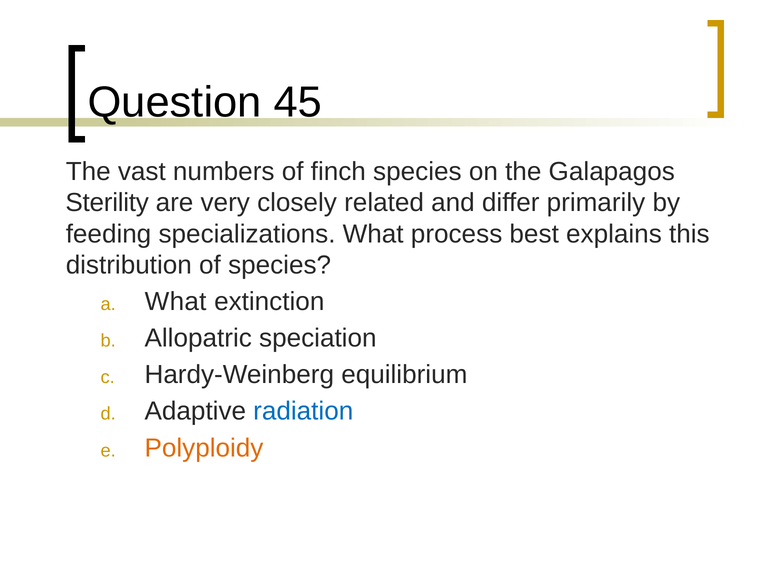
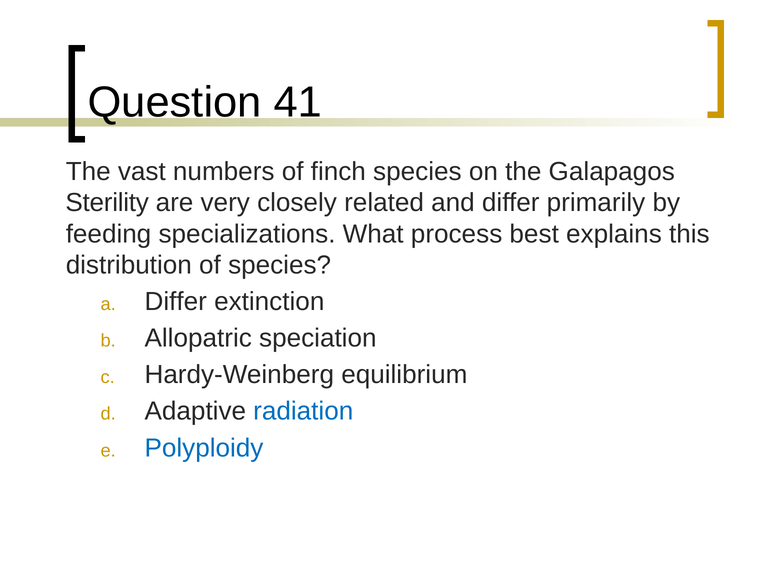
45: 45 -> 41 (298, 102)
What: What -> Differ (176, 302)
Polyploidy colour: orange -> blue (204, 448)
